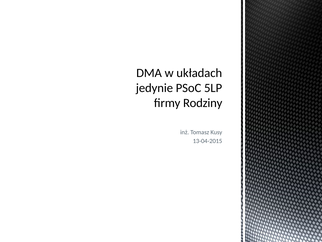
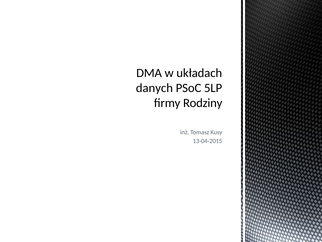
jedynie: jedynie -> danych (154, 88)
